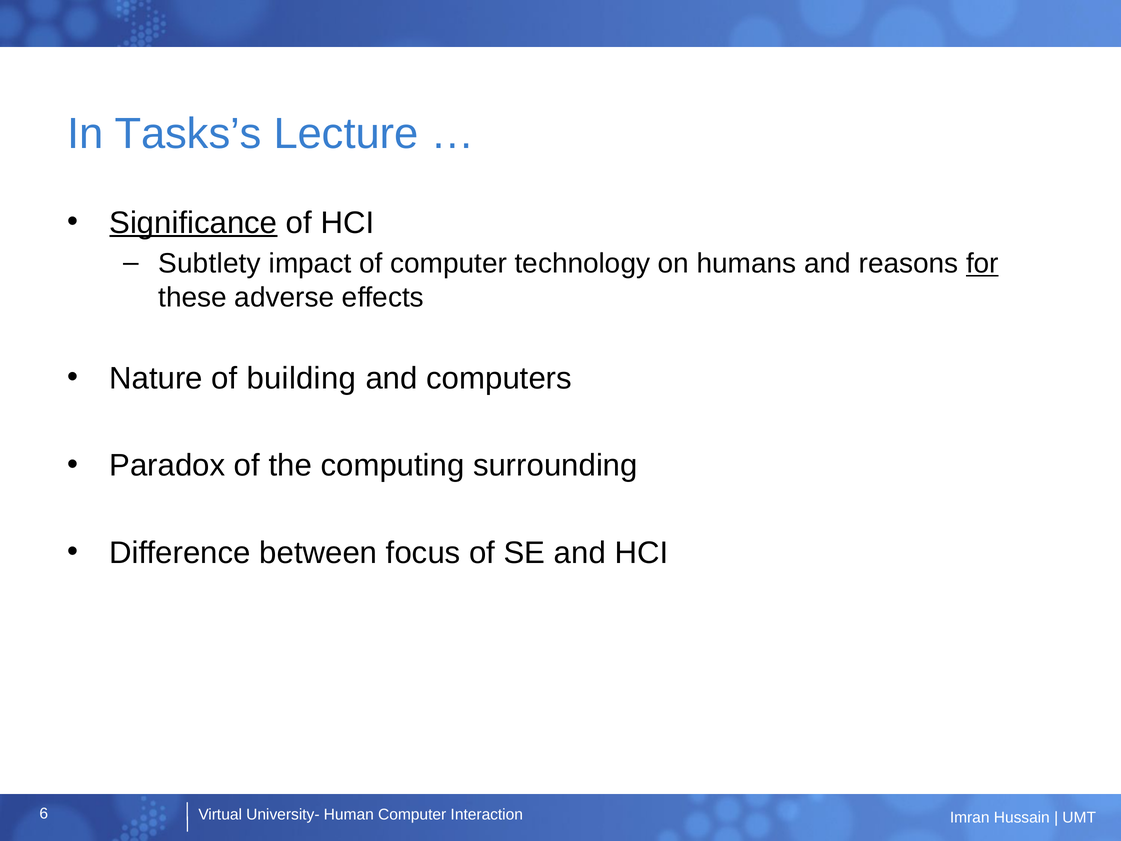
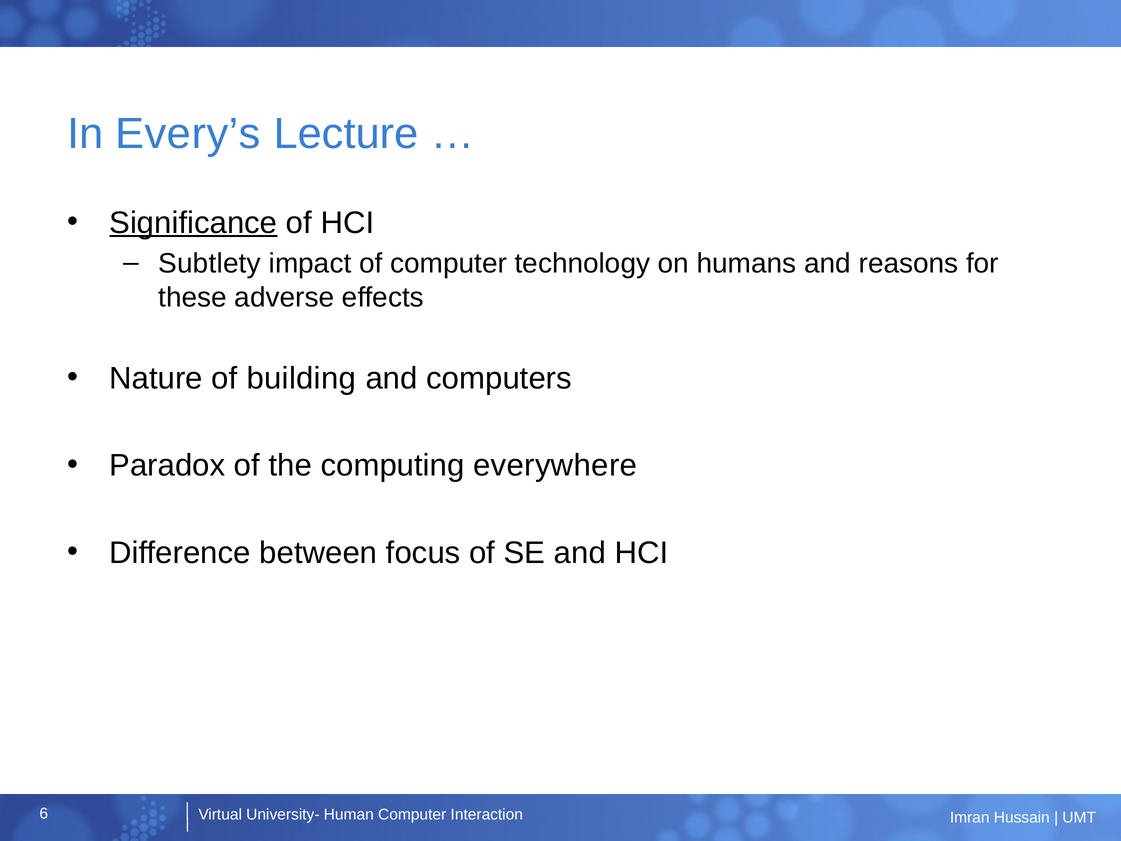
Tasks’s: Tasks’s -> Every’s (188, 134)
for underline: present -> none (982, 264)
surrounding: surrounding -> everywhere (555, 466)
